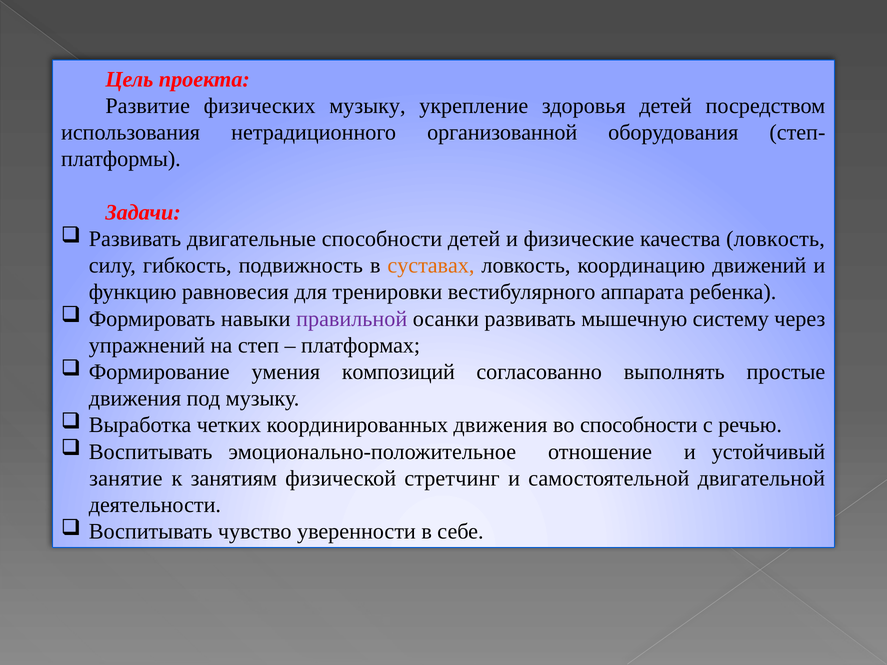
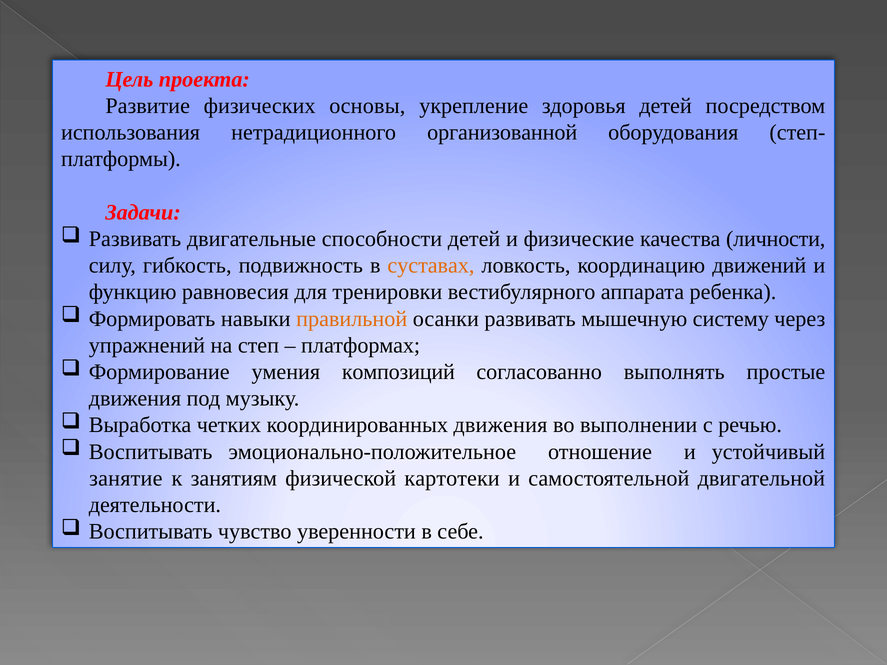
физических музыку: музыку -> основы (367, 106)
качества ловкость: ловкость -> личности (776, 239)
правильной colour: purple -> orange (352, 319)
во способности: способности -> выполнении (639, 425)
стретчинг: стретчинг -> картотеки (452, 479)
